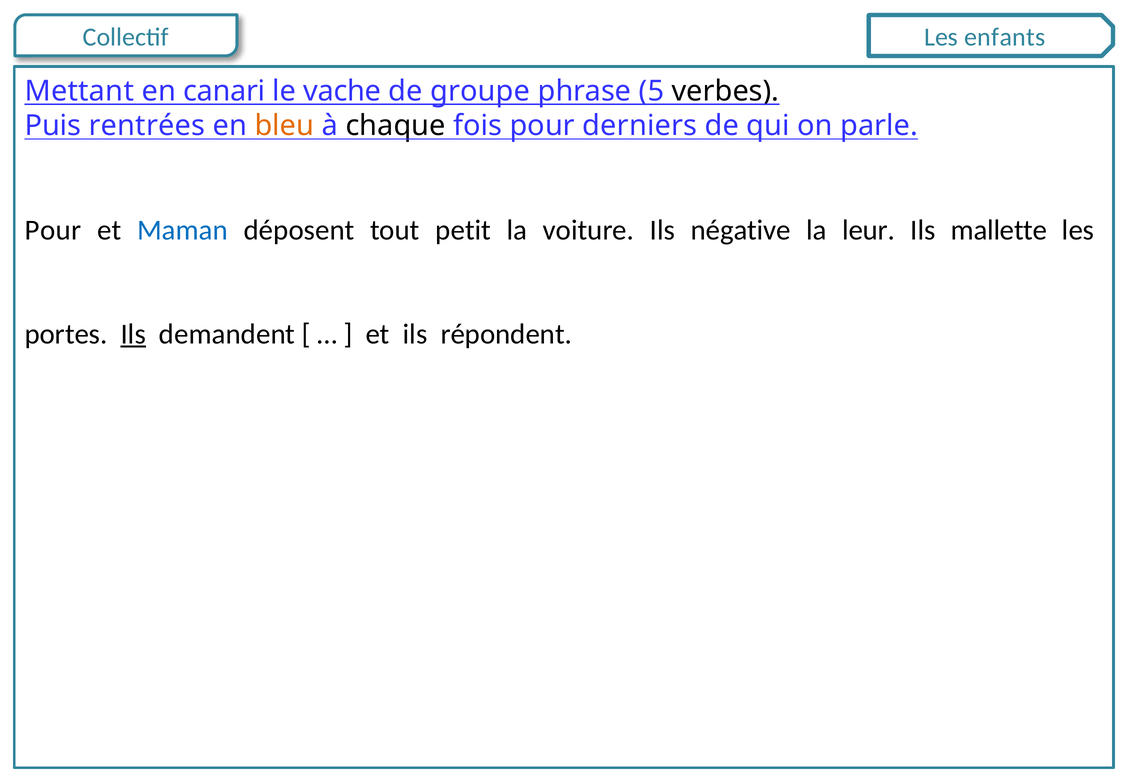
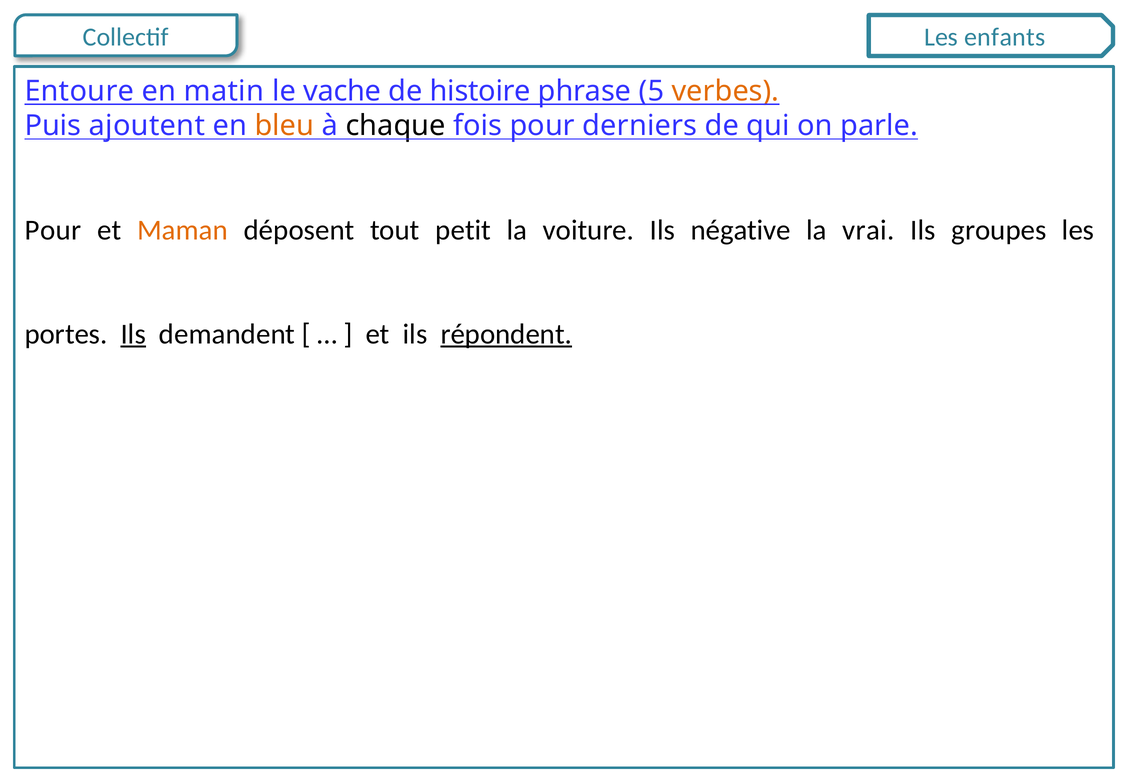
Mettant: Mettant -> Entoure (79, 91)
canari: canari -> matin (224, 91)
groupe: groupe -> histoire (480, 91)
verbes colour: black -> orange (725, 91)
rentrées: rentrées -> ajoutent (147, 126)
Maman colour: blue -> orange (182, 230)
leur: leur -> vrai (868, 230)
mallette: mallette -> groupes (999, 230)
répondent underline: none -> present (506, 334)
